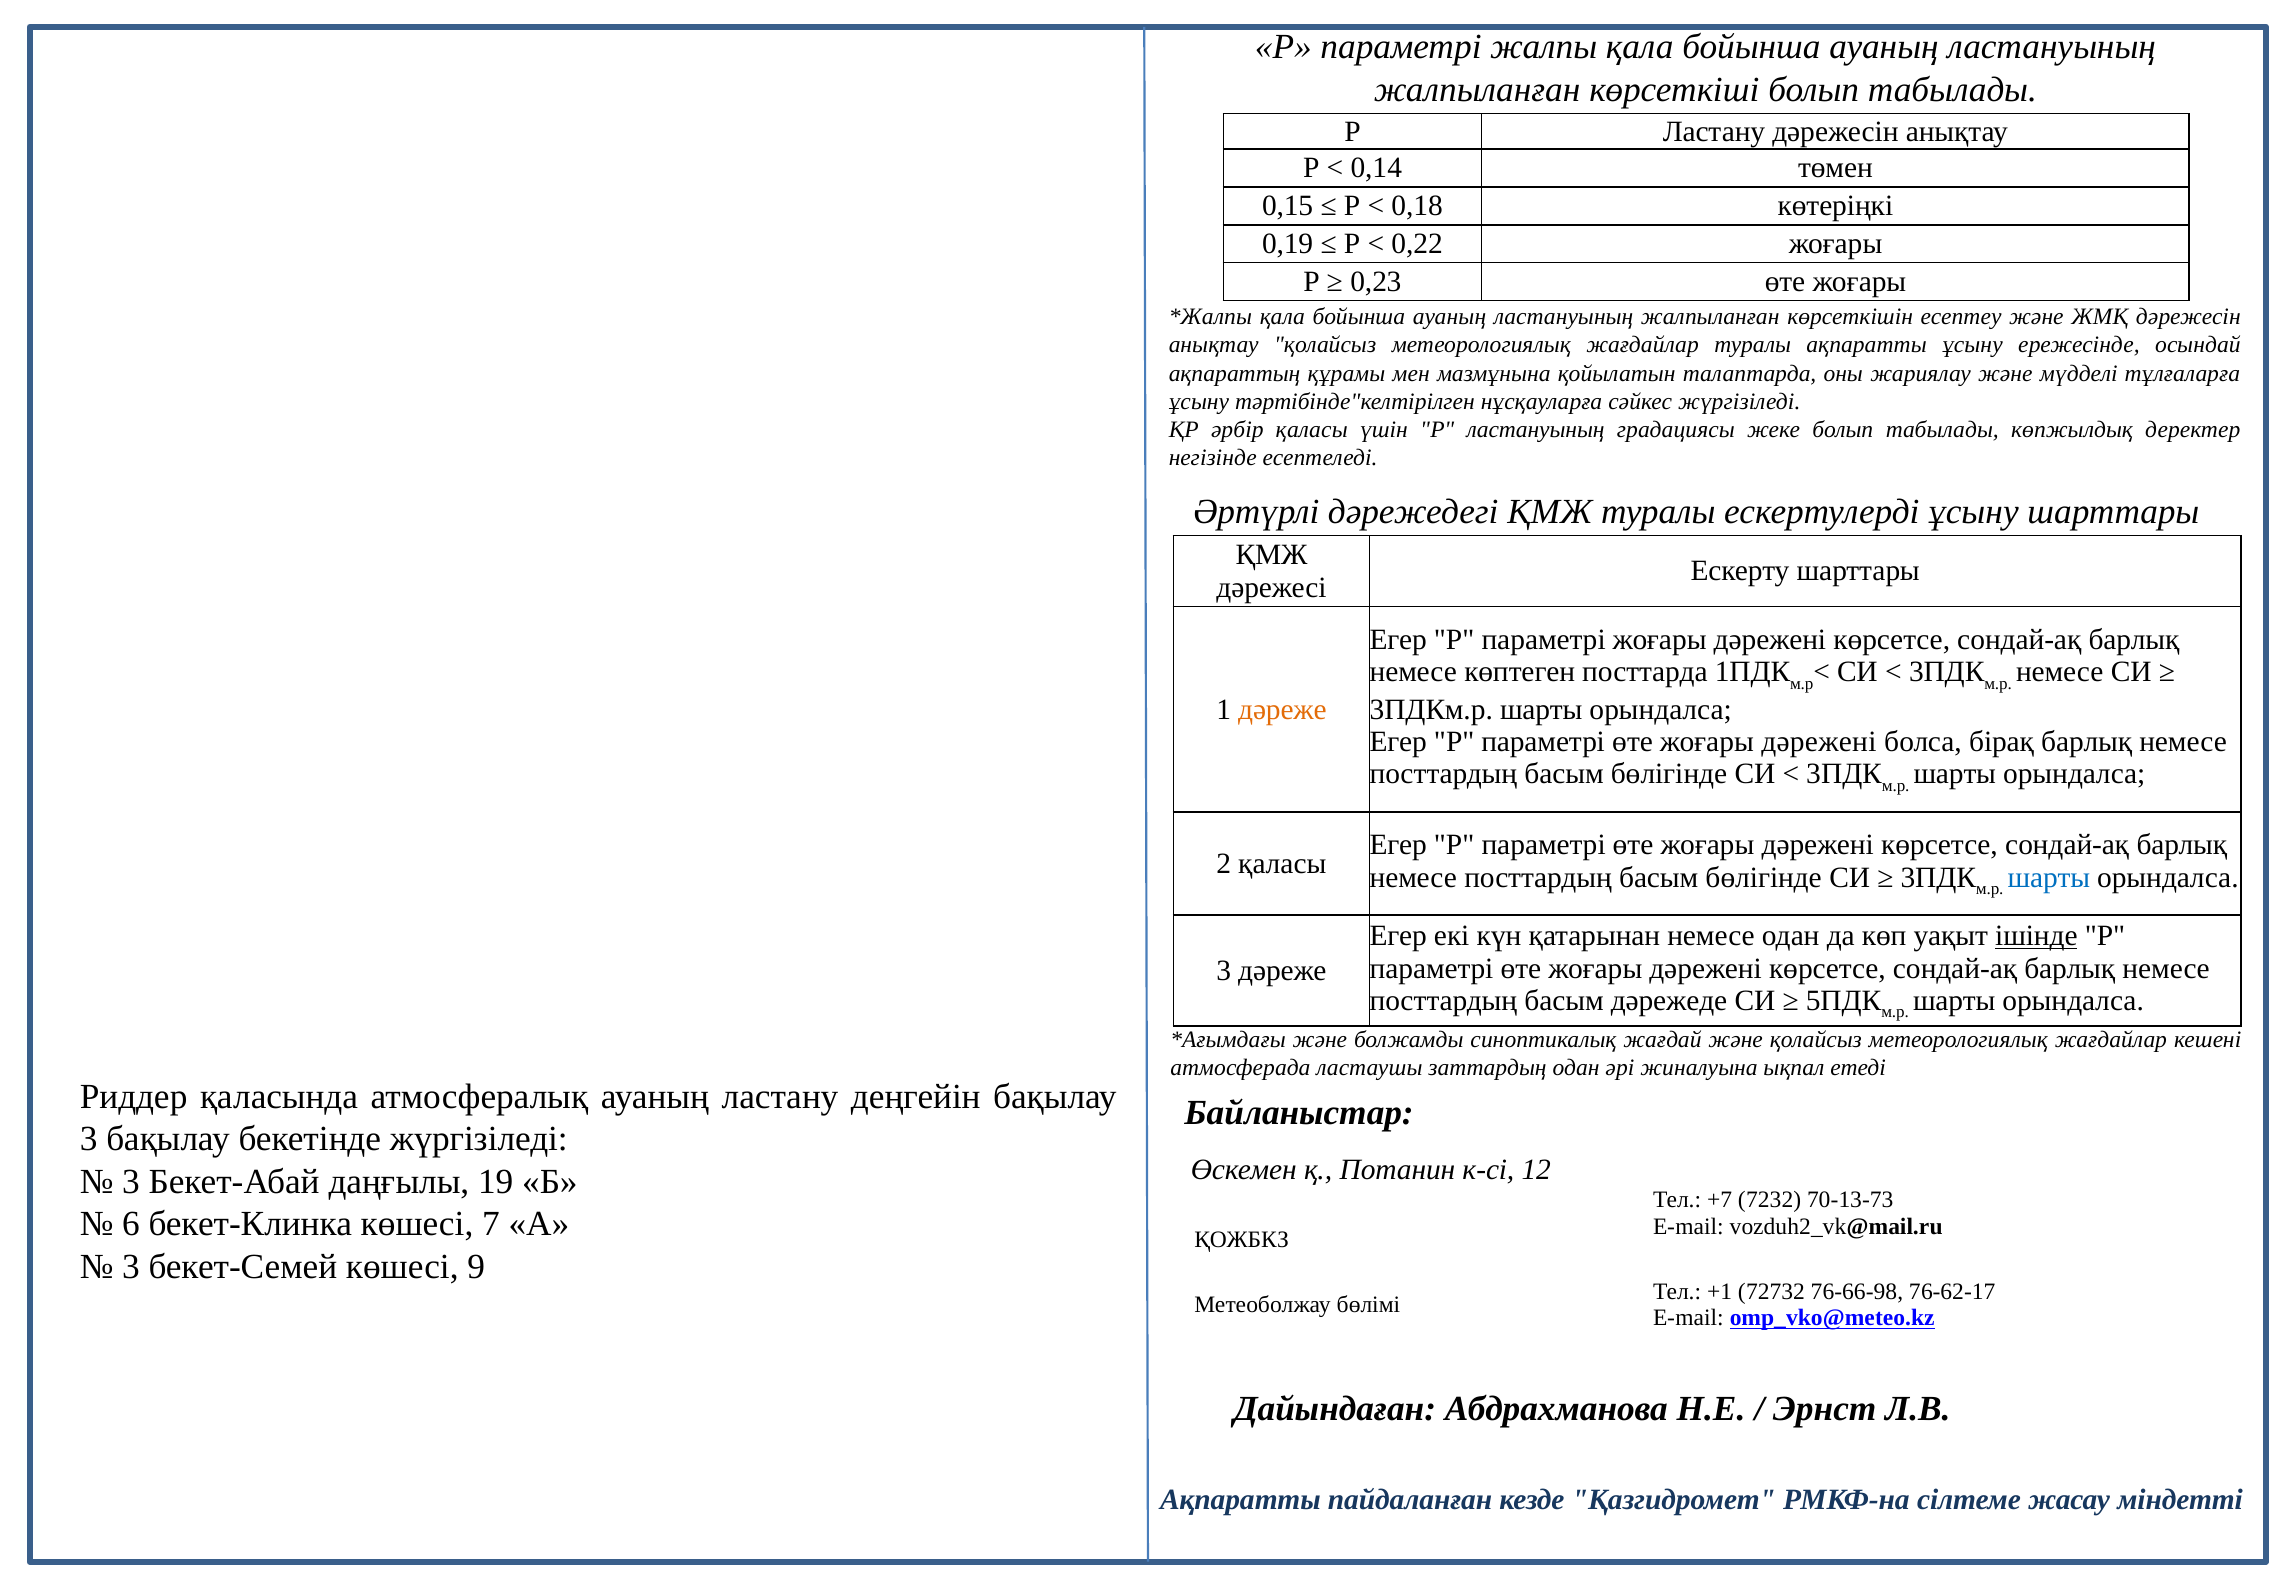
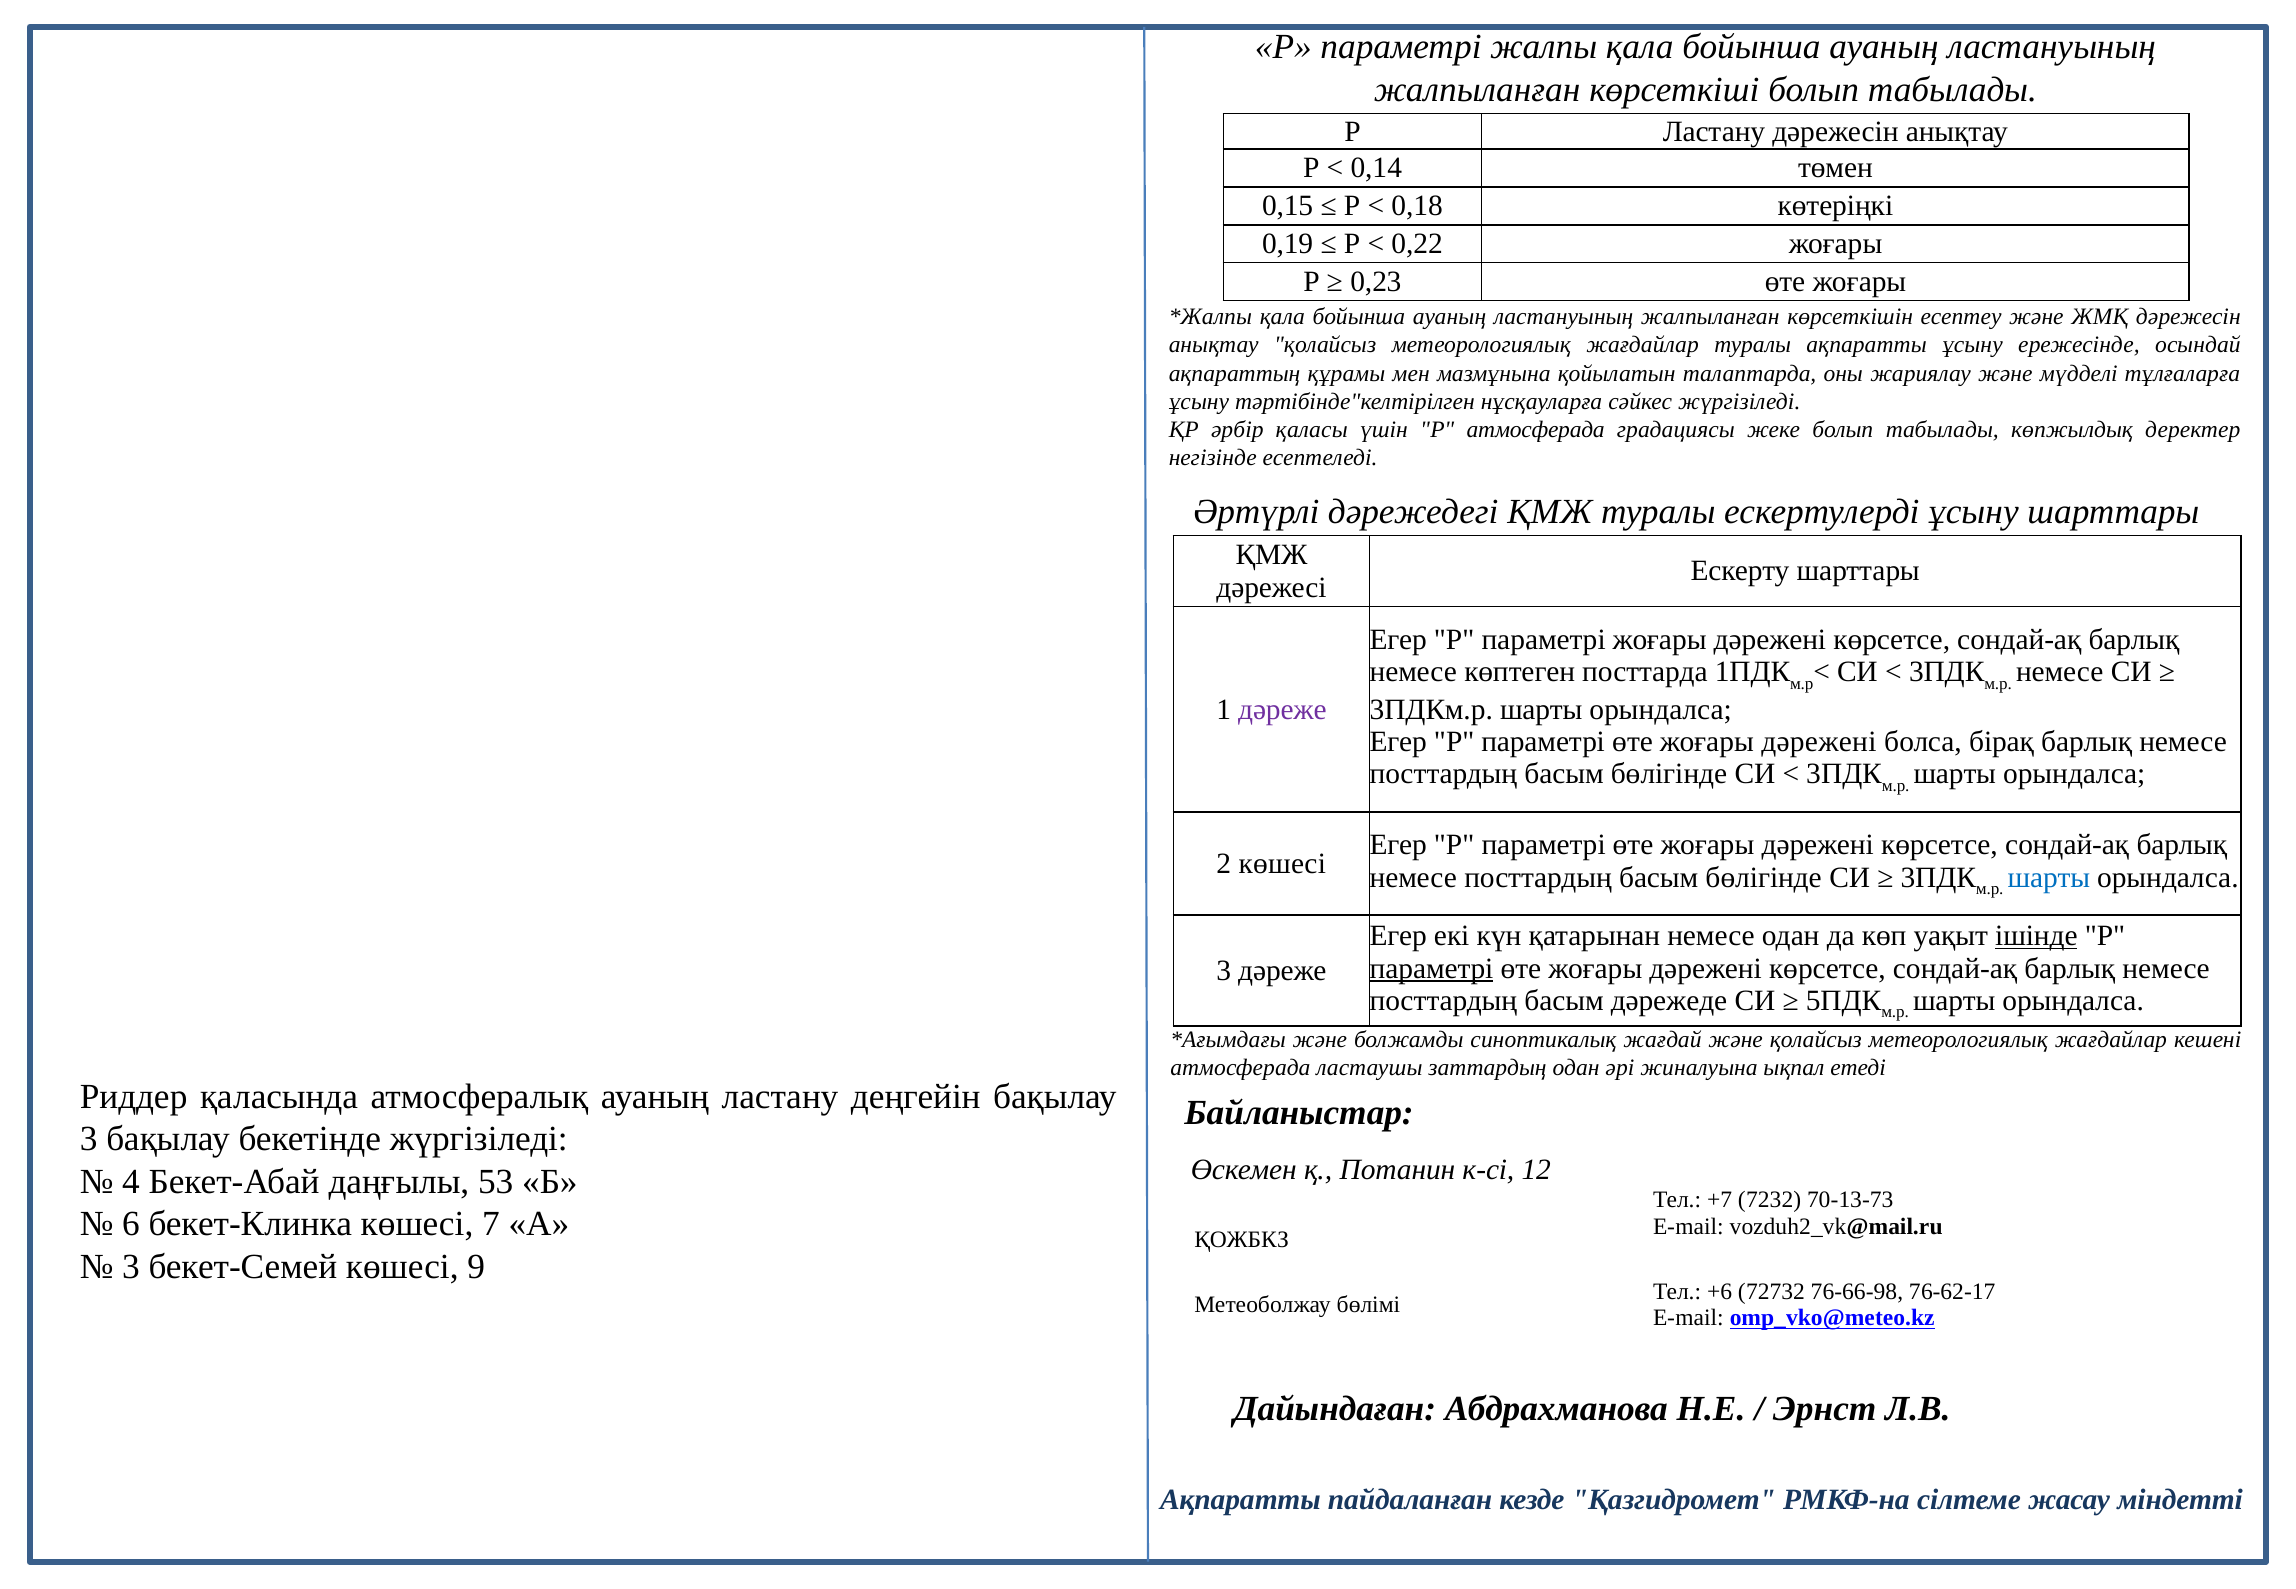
Р ластануының: ластануының -> атмосферада (1536, 430)
дәреже colour: orange -> purple (1282, 710)
2 қаласы: қаласы -> көшесі (1282, 864)
параметрі underline: none -> present (1432, 969)
3: 3 -> 4 (131, 1182)
19: 19 -> 53 (496, 1182)
+1: +1 -> +6 (1720, 1292)
